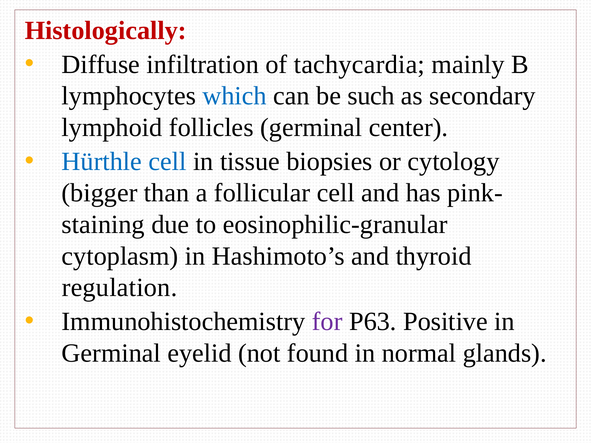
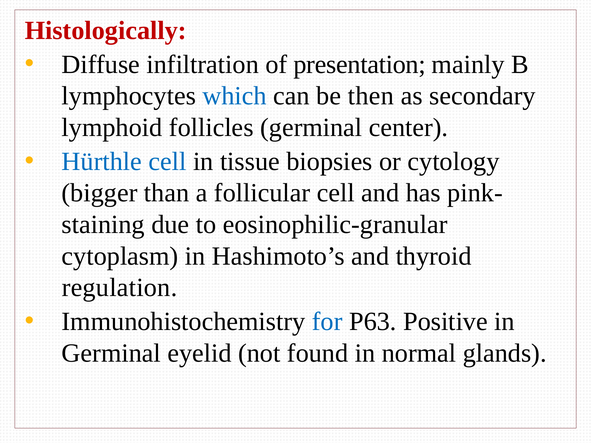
tachycardia: tachycardia -> presentation (360, 64)
such: such -> then (371, 96)
for colour: purple -> blue (327, 322)
